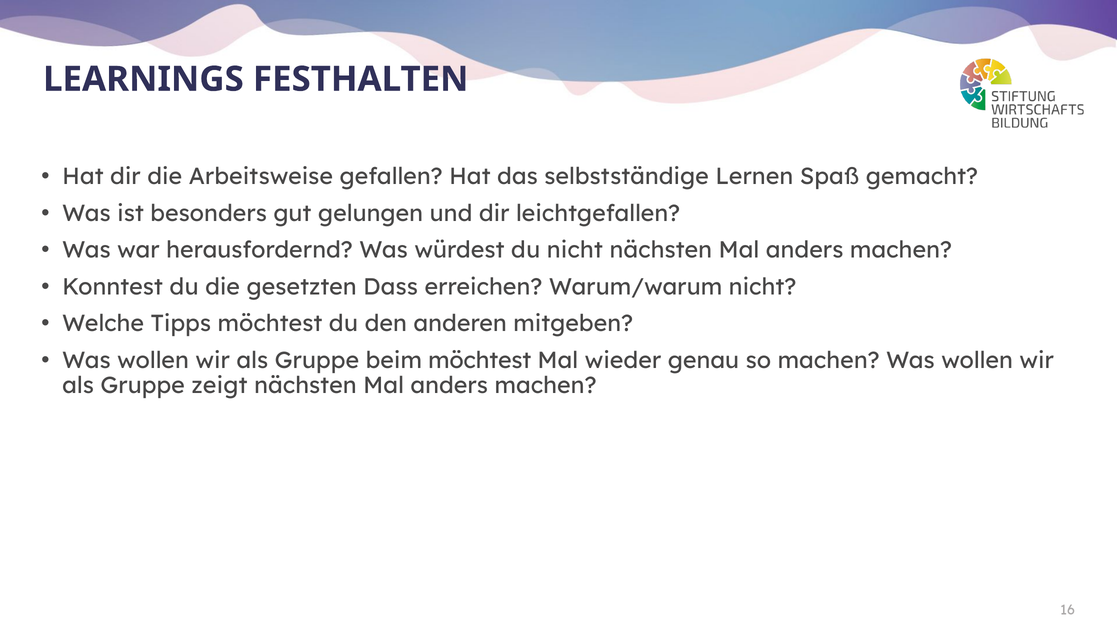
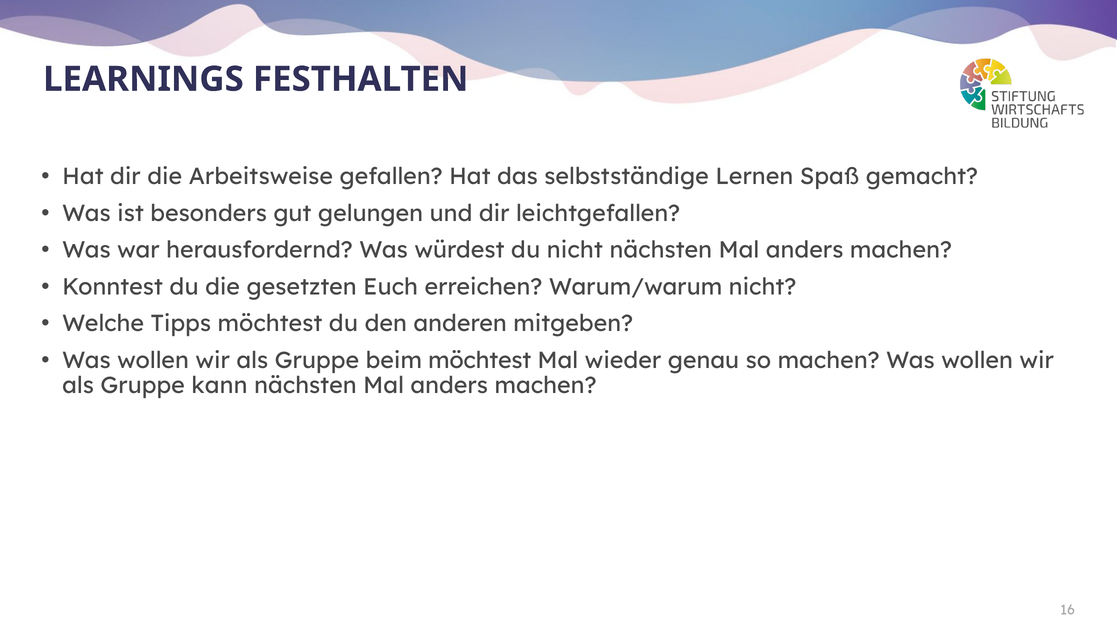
Dass: Dass -> Euch (391, 287)
zeigt: zeigt -> kann (219, 386)
